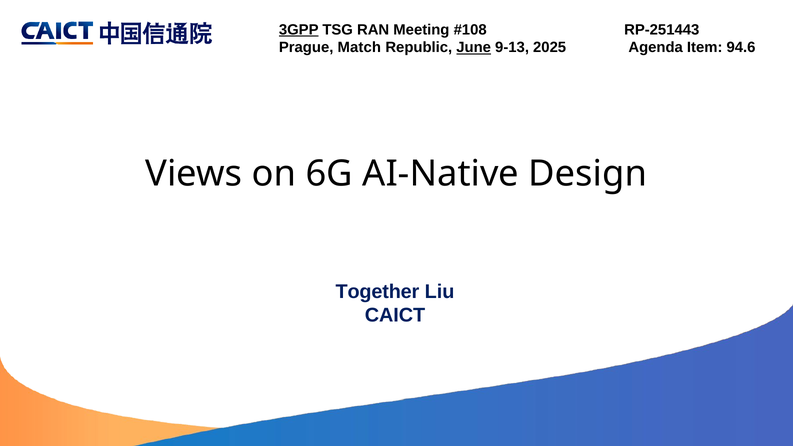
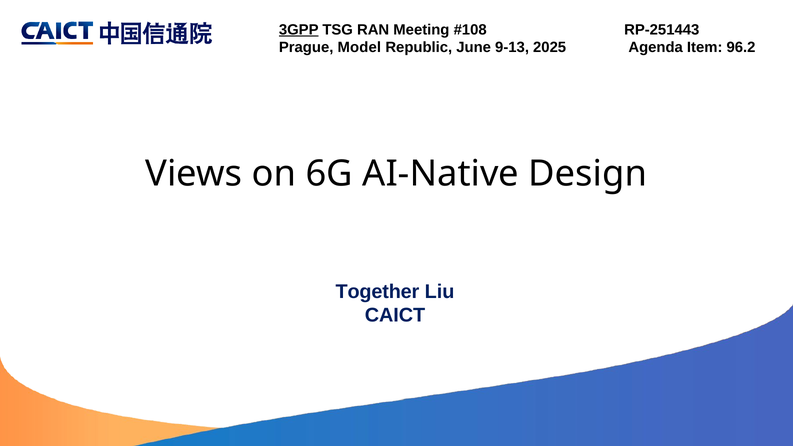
Match: Match -> Model (359, 48)
June underline: present -> none (474, 48)
94.6: 94.6 -> 96.2 (741, 48)
